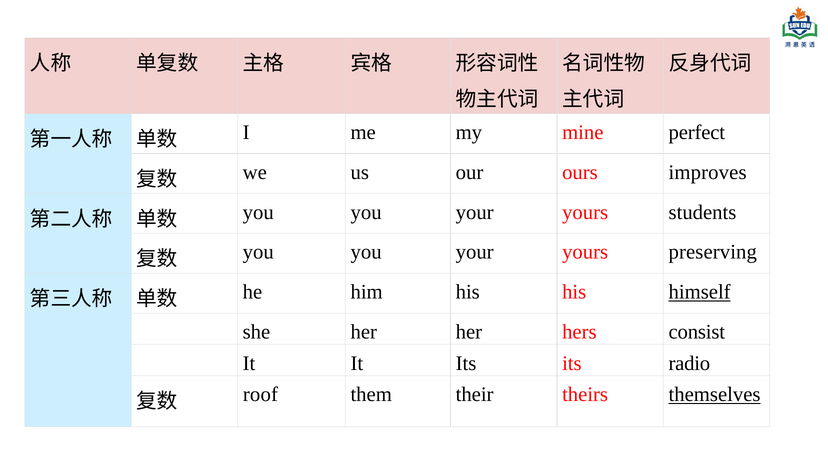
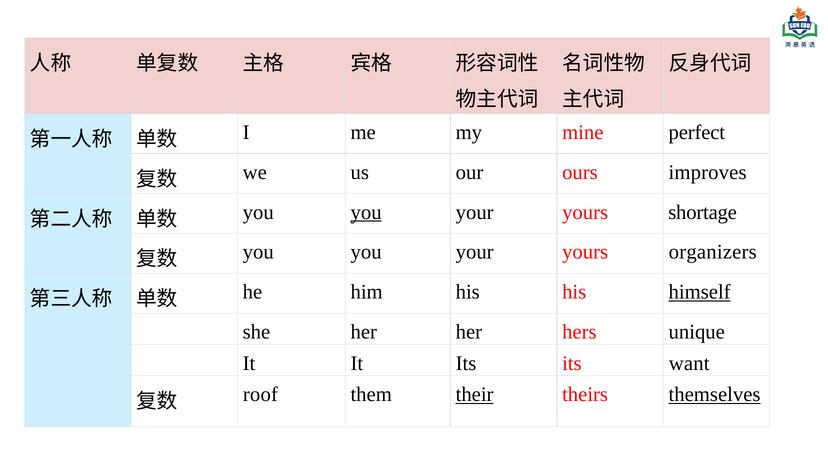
you underline: none -> present (366, 212)
students: students -> shortage (703, 212)
preserving: preserving -> organizers (713, 252)
consist: consist -> unique (697, 332)
radio: radio -> want (689, 363)
their underline: none -> present (475, 394)
